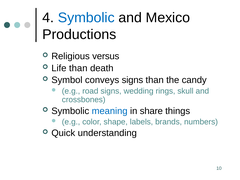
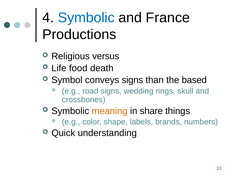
Mexico: Mexico -> France (168, 18)
Life than: than -> food (78, 68)
candy: candy -> based (194, 80)
meaning colour: blue -> orange (110, 111)
